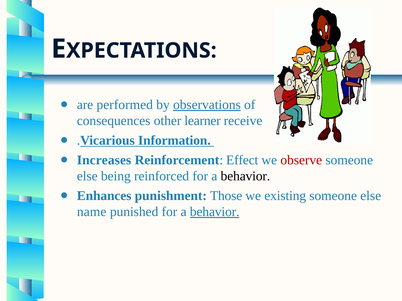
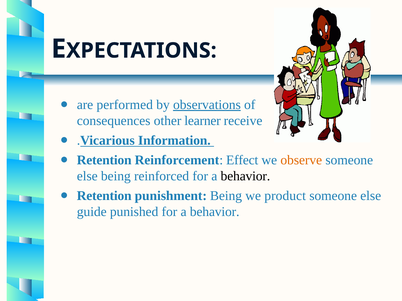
Increases: Increases -> Retention (104, 160)
observe colour: red -> orange (301, 160)
Enhances: Enhances -> Retention (104, 196)
punishment Those: Those -> Being (226, 196)
existing: existing -> product (285, 196)
name: name -> guide (92, 212)
behavior underline: present -> none (215, 212)
